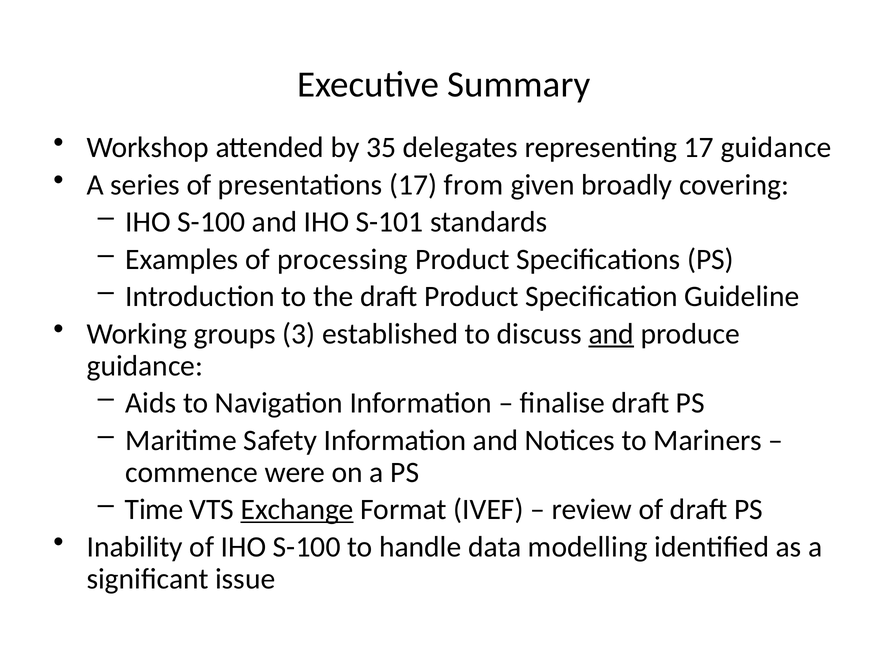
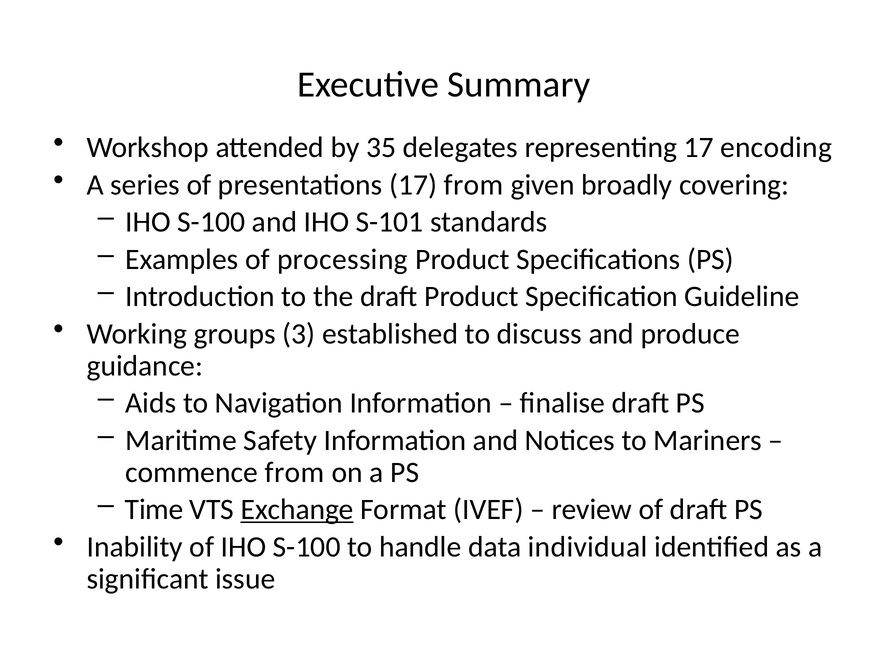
17 guidance: guidance -> encoding (776, 147)
and underline: present -> none (611, 334)
commence were: were -> from (295, 472)
modelling: modelling -> individual (588, 547)
